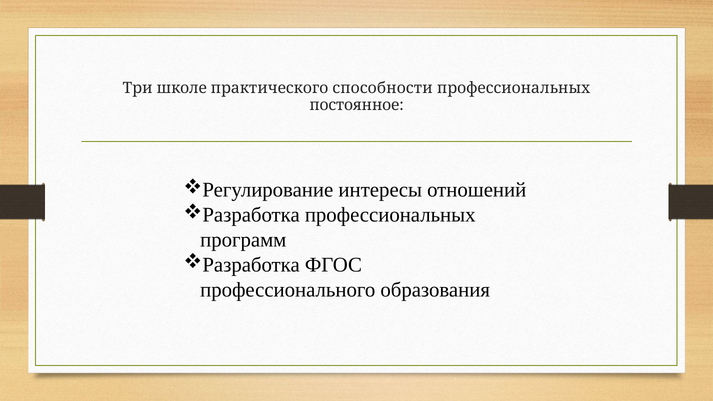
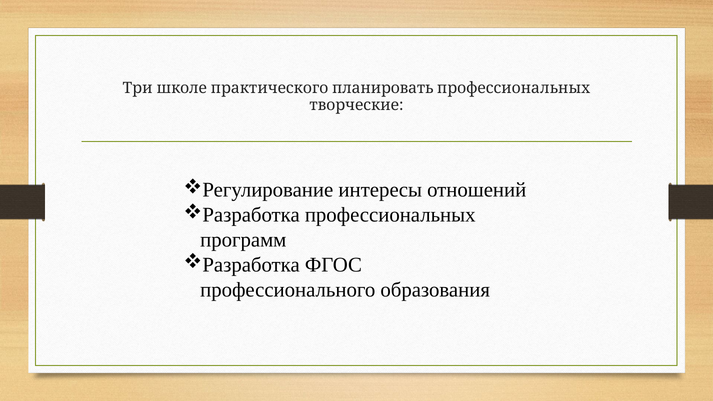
способности: способности -> планировать (383, 88)
постоянное: постоянное -> творческие (356, 105)
